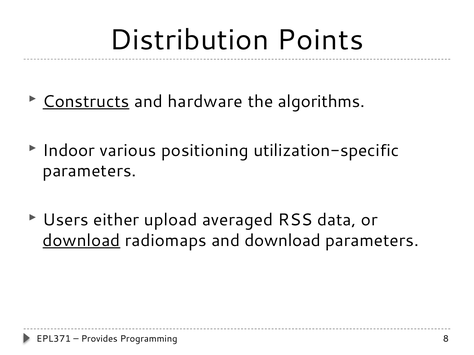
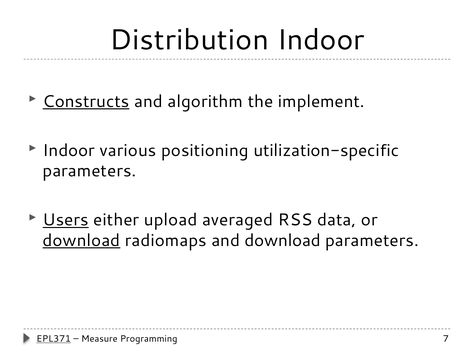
Distribution Points: Points -> Indoor (321, 40)
hardware: hardware -> algorithm (205, 102)
algorithms: algorithms -> implement (321, 102)
Users underline: none -> present (66, 220)
EPL371 underline: none -> present (54, 339)
Provides: Provides -> Measure (99, 339)
8: 8 -> 7 (446, 339)
